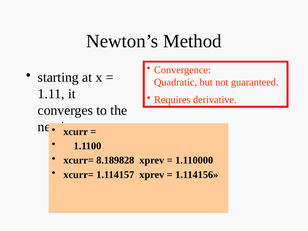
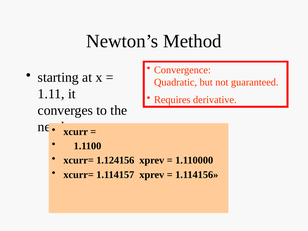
8.189828: 8.189828 -> 1.124156 (115, 160)
